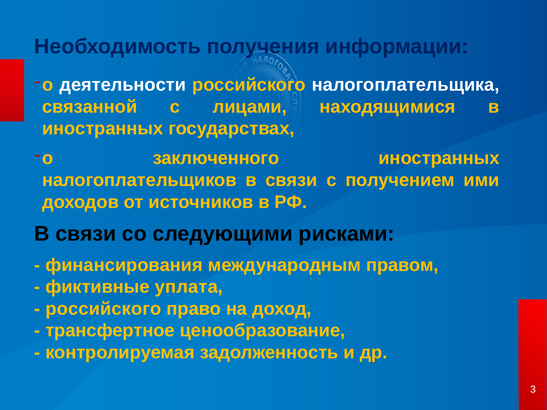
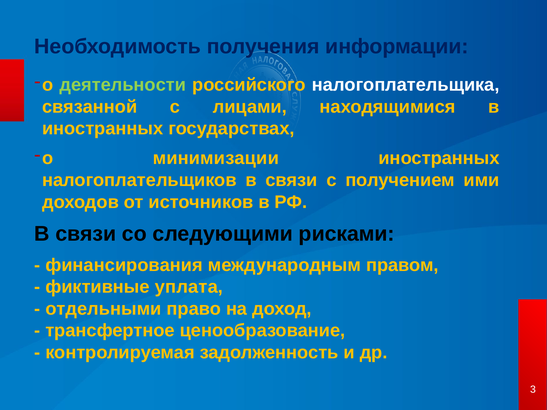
деятельности colour: white -> light green (123, 85)
заключенного: заключенного -> минимизации (216, 158)
российского: российского -> отдельными (103, 309)
